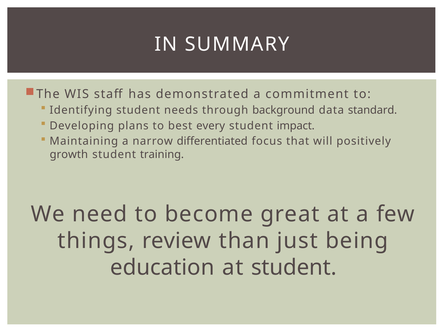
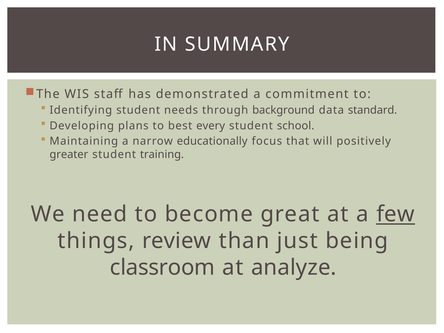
impact: impact -> school (296, 126)
differentiated: differentiated -> educationally (212, 141)
growth: growth -> greater (69, 155)
few underline: none -> present (395, 214)
education: education -> classroom (163, 268)
at student: student -> analyze (294, 268)
